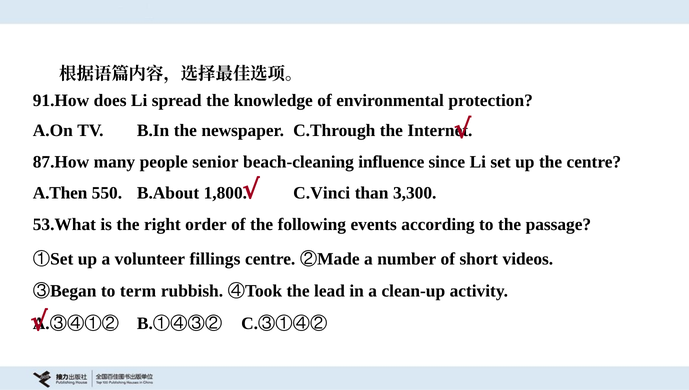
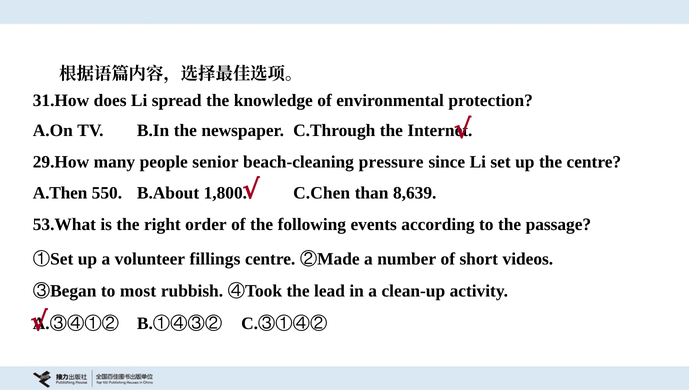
91.How: 91.How -> 31.How (61, 101)
87.How: 87.How -> 29.How (61, 162)
influence: influence -> pressure (391, 162)
C.Vinci: C.Vinci -> C.Chen (322, 193)
3,300: 3,300 -> 8,639 (415, 193)
term: term -> most (138, 291)
